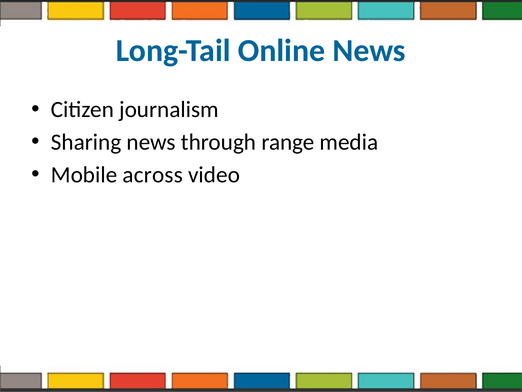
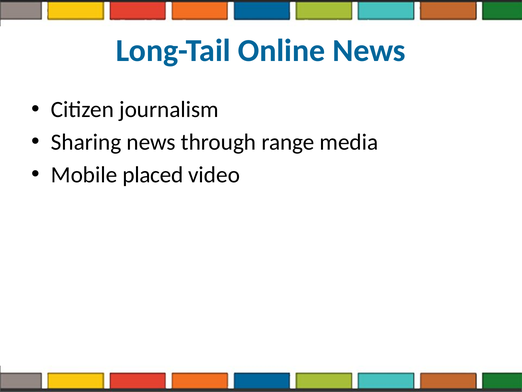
across: across -> placed (153, 174)
